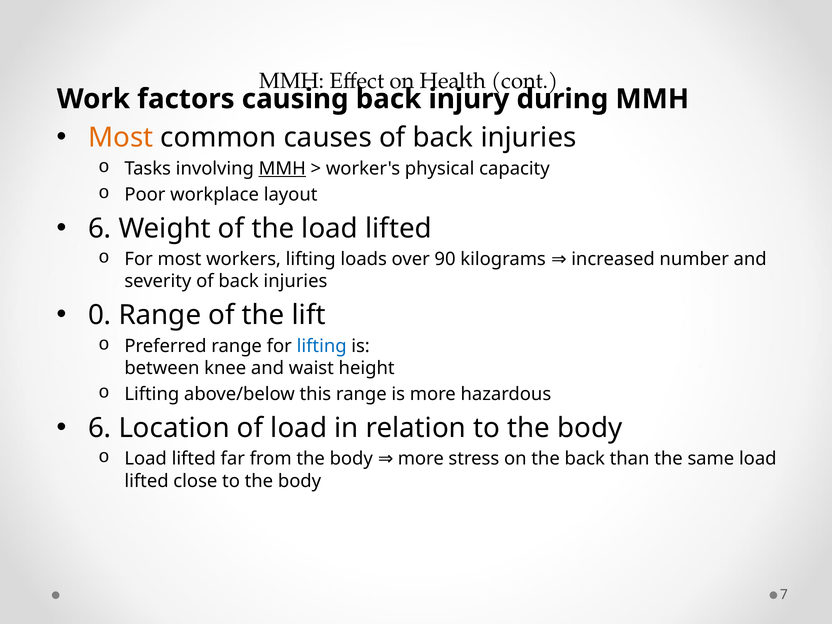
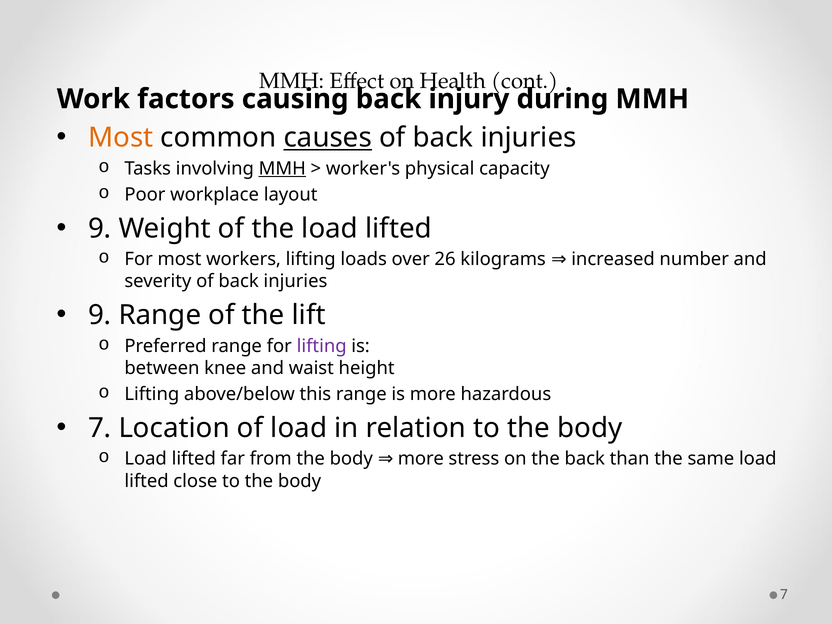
causes underline: none -> present (328, 138)
6: 6 -> 9 (100, 228)
90: 90 -> 26 (445, 259)
0: 0 -> 9 (100, 315)
lifting colour: blue -> purple (322, 346)
6: 6 -> 7 (100, 428)
